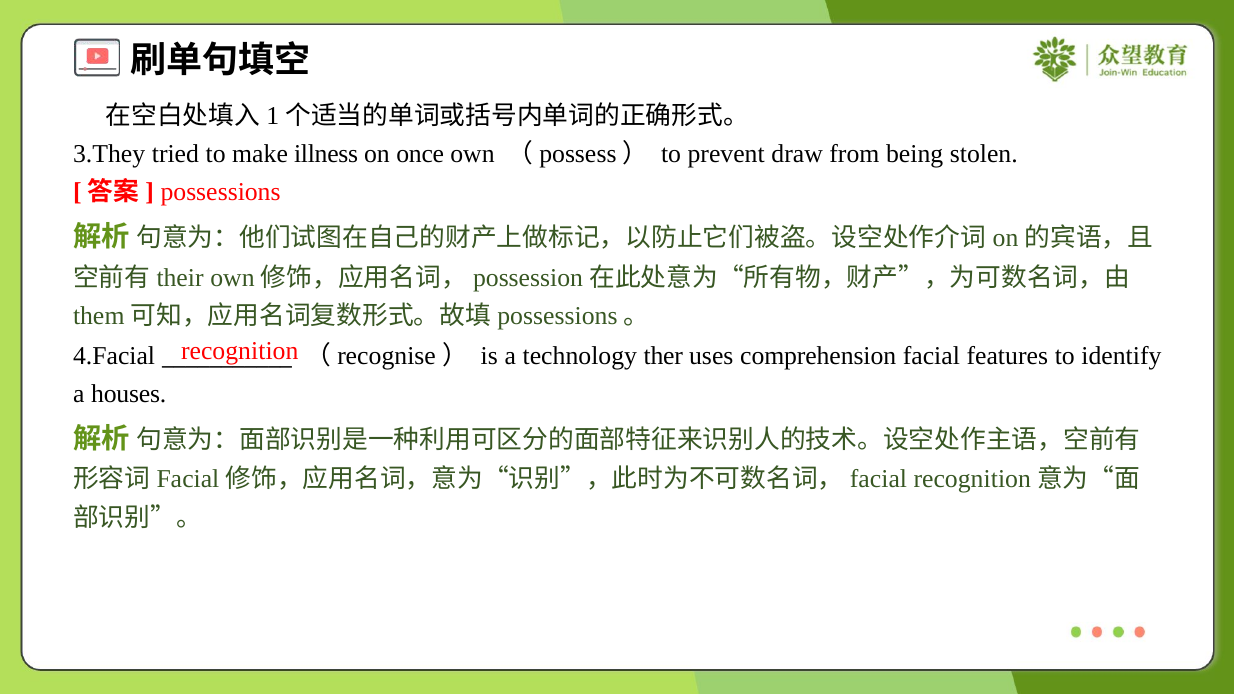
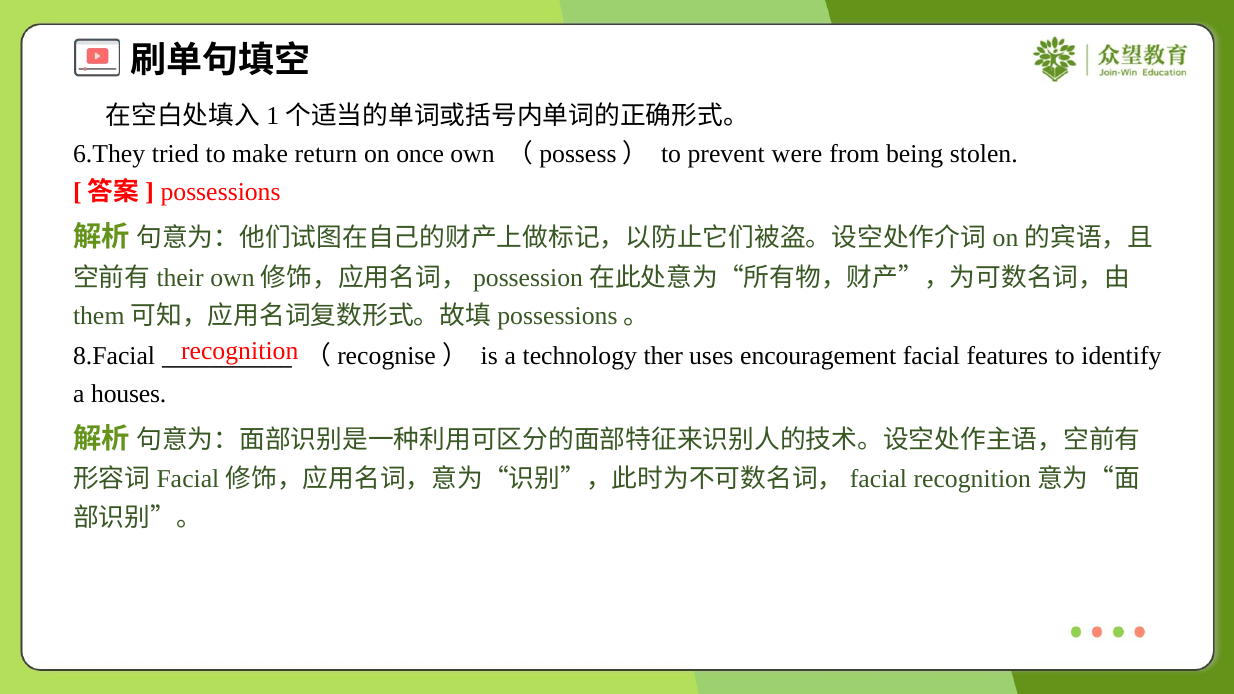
3.They: 3.They -> 6.They (109, 154)
illness: illness -> return (326, 154)
draw: draw -> were (797, 154)
4.Facial: 4.Facial -> 8.Facial (114, 356)
comprehension: comprehension -> encouragement (818, 356)
